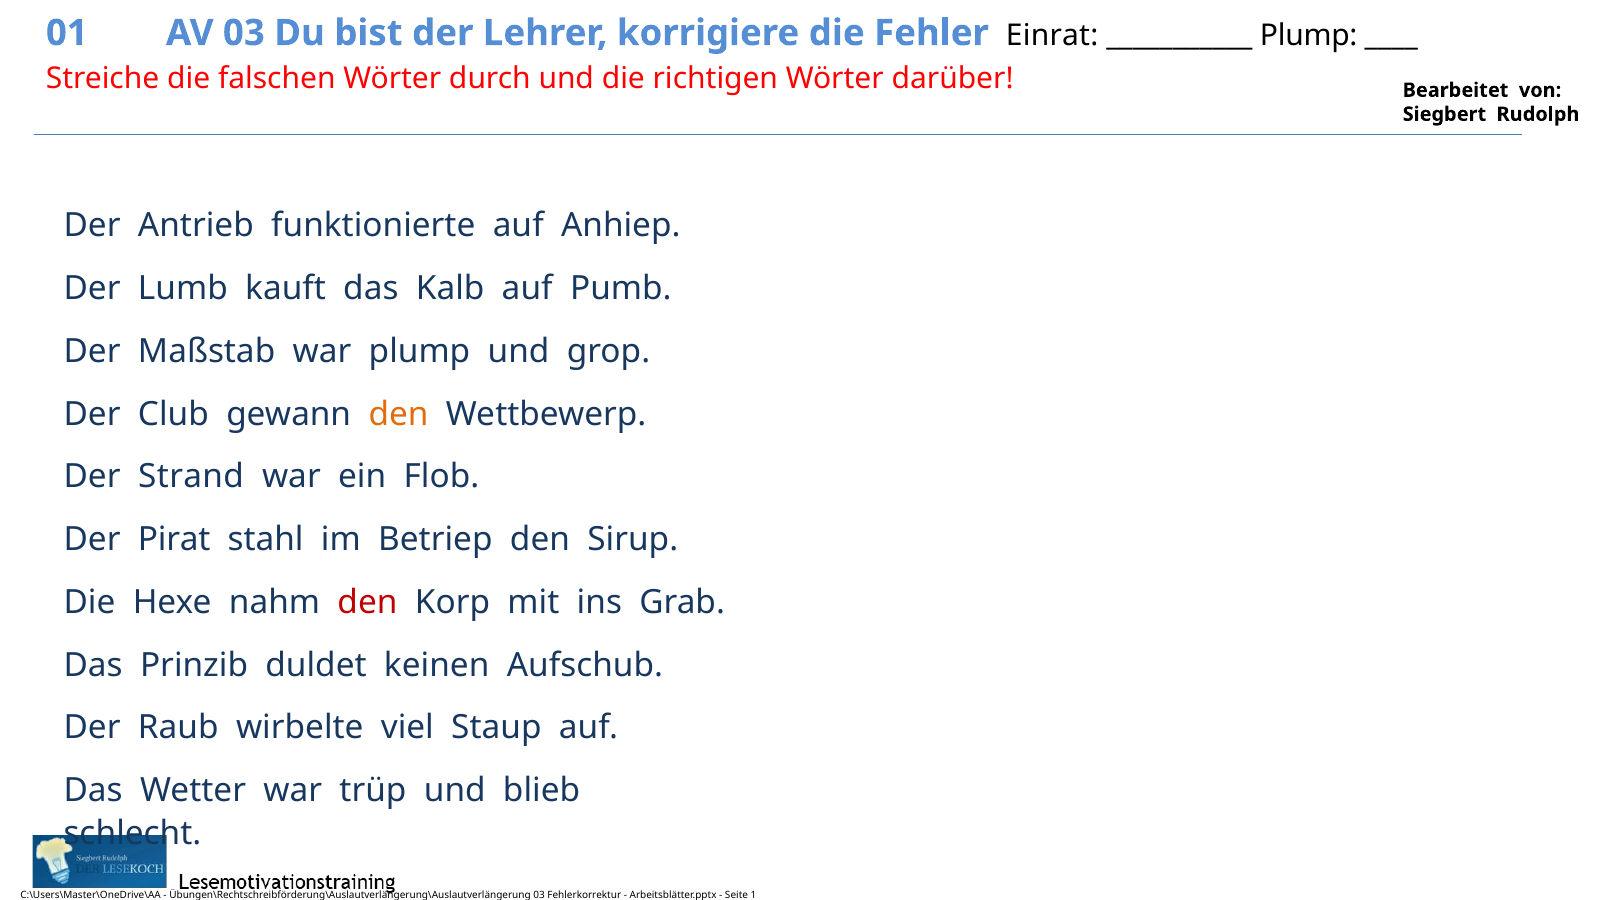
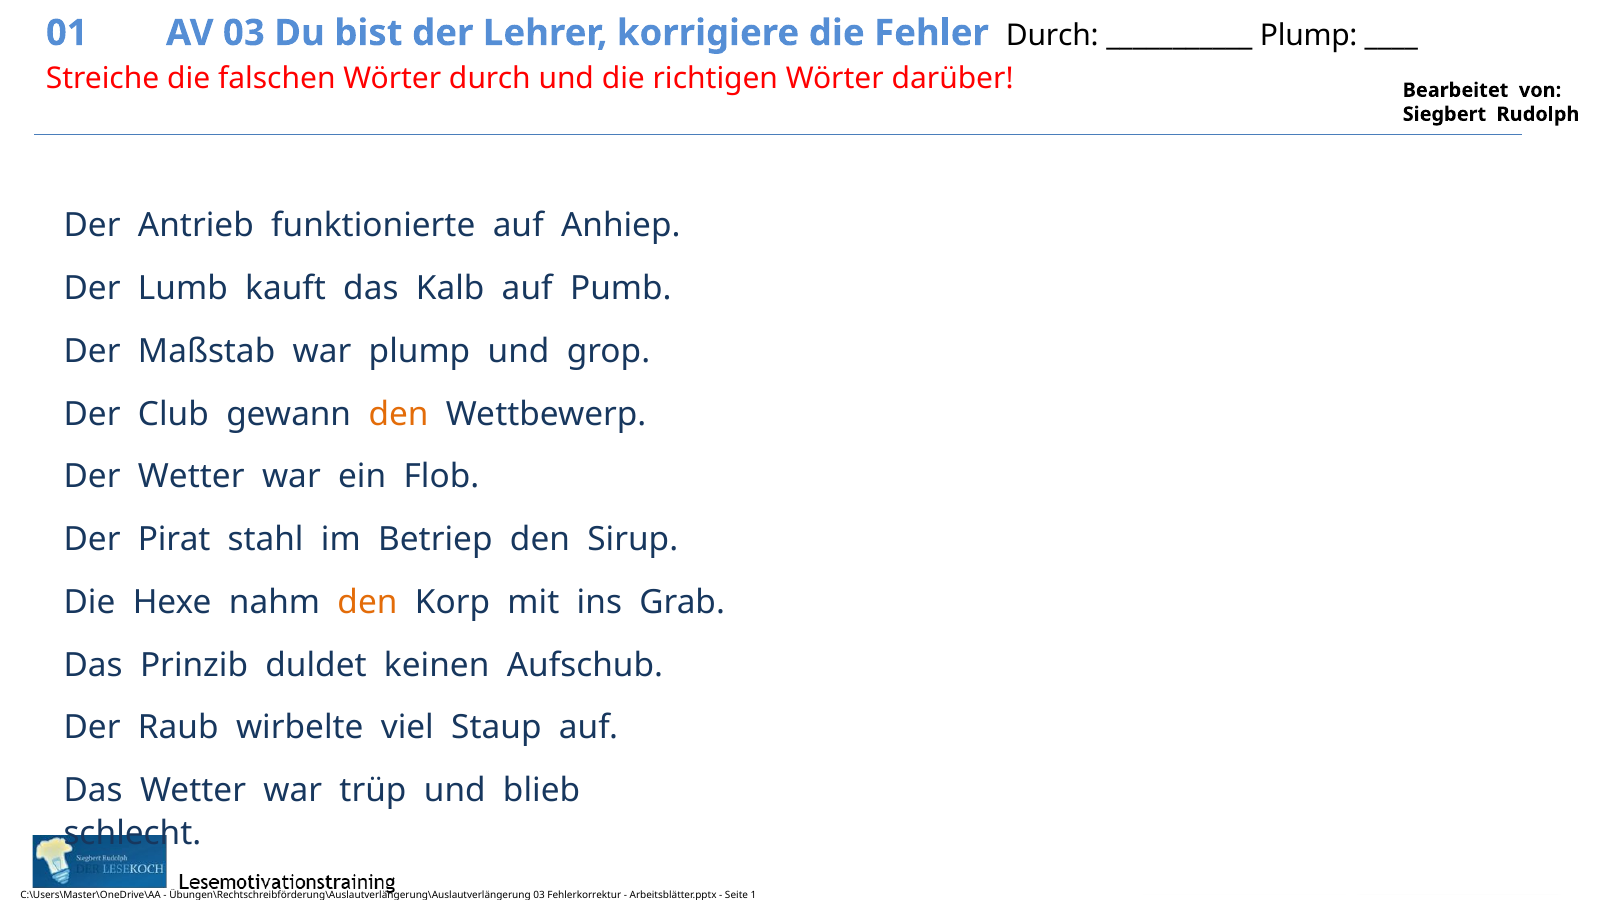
Fehler Einrat: Einrat -> Durch (1052, 35)
Der Strand: Strand -> Wetter (191, 477)
den colour: red -> orange (367, 602)
